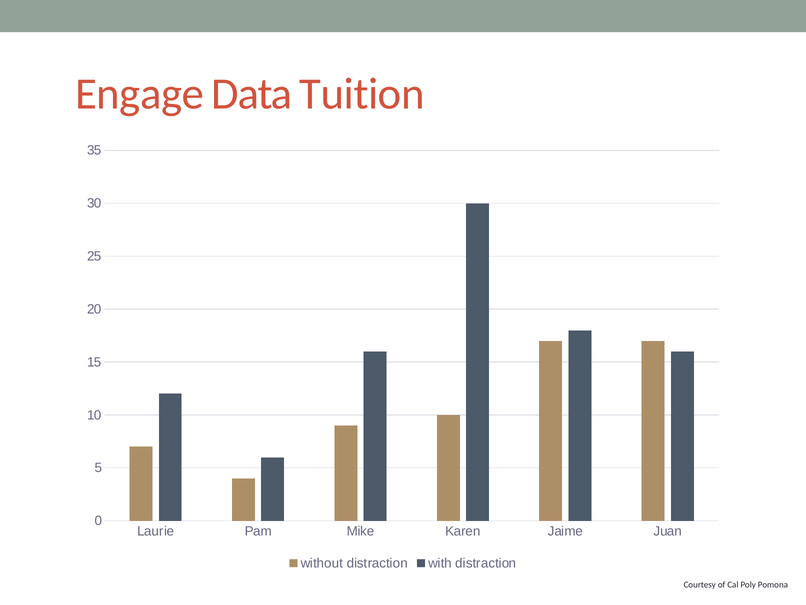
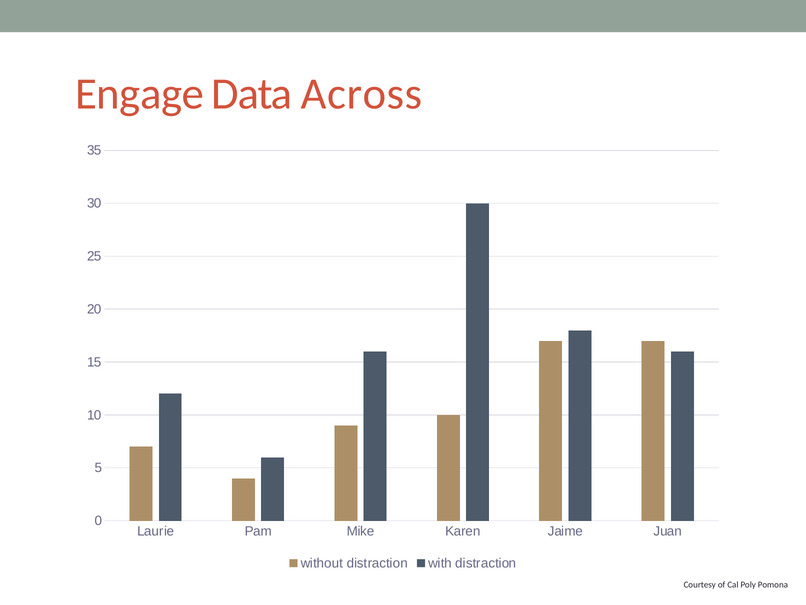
Tuition: Tuition -> Across (362, 94)
